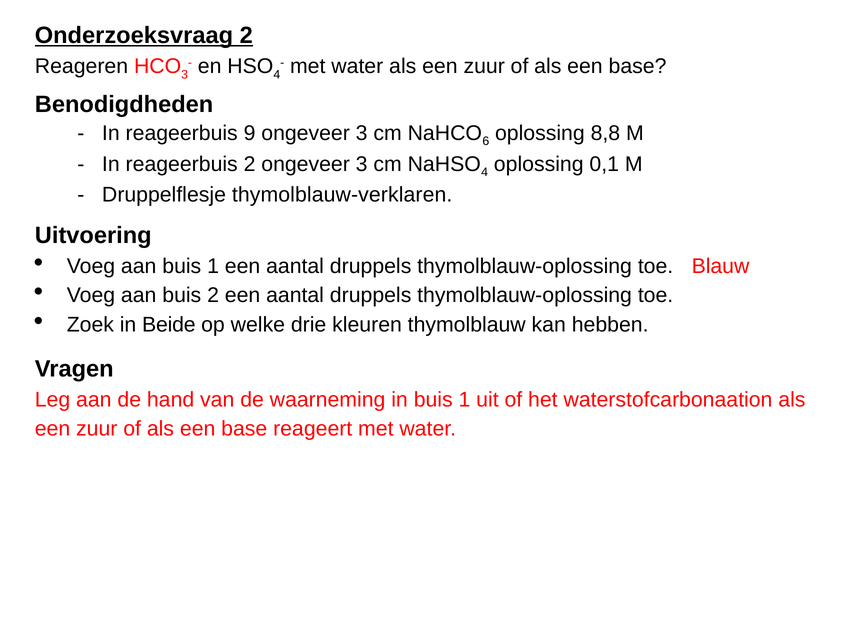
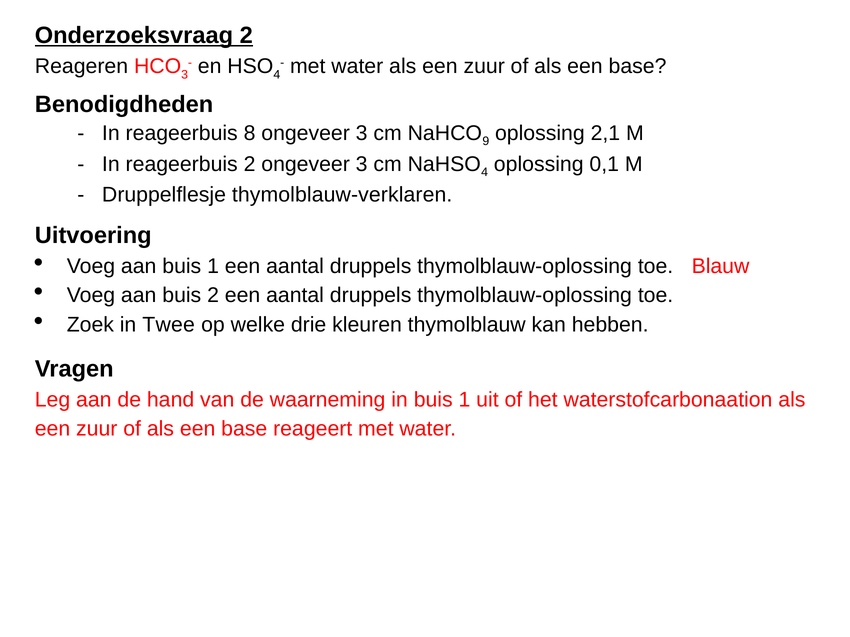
9: 9 -> 8 (250, 133)
6: 6 -> 9 (486, 141)
8,8: 8,8 -> 2,1 (605, 133)
Beide: Beide -> Twee (169, 325)
